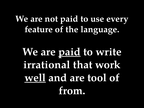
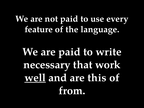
paid underline: present -> none (69, 52)
irrational: irrational -> necessary (47, 65)
tool: tool -> this (97, 78)
